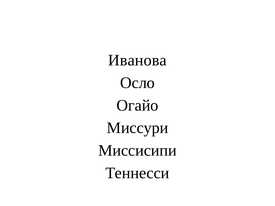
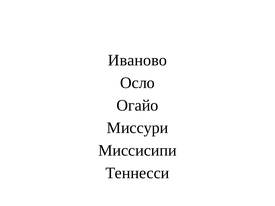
Иванова: Иванова -> Иваново (137, 60)
